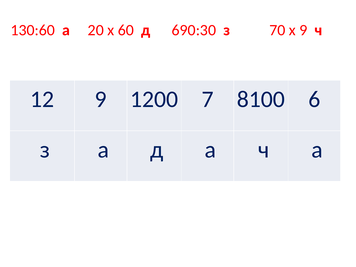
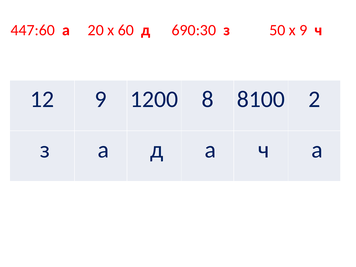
130:60: 130:60 -> 447:60 (33, 30)
70: 70 -> 50 (277, 30)
7: 7 -> 8 (208, 99)
6: 6 -> 2 (314, 99)
